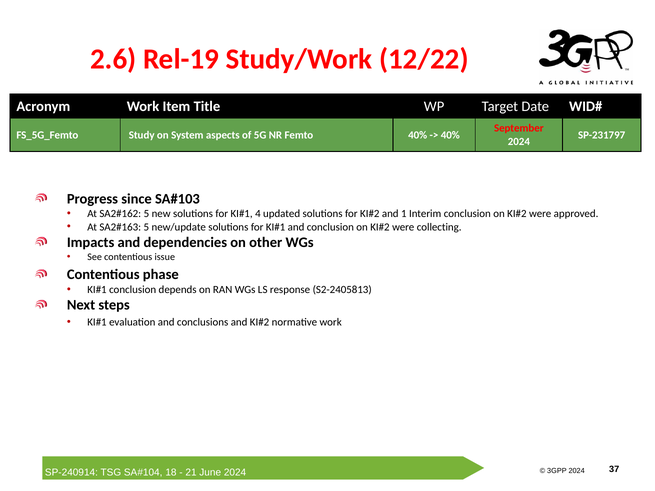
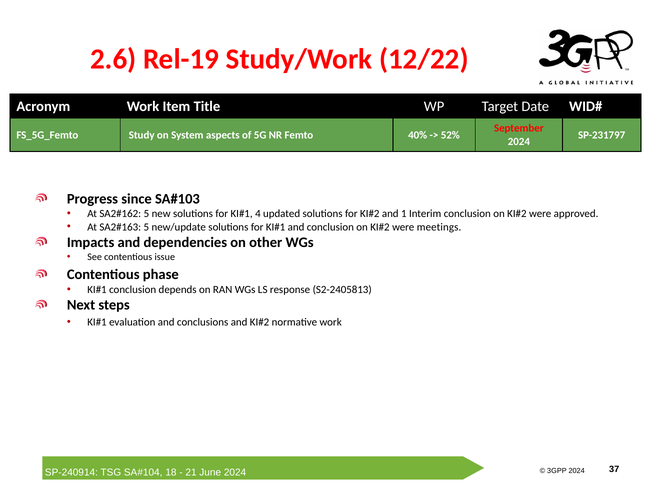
40%: 40% -> 52% (450, 135)
collecting: collecting -> meetings (439, 227)
